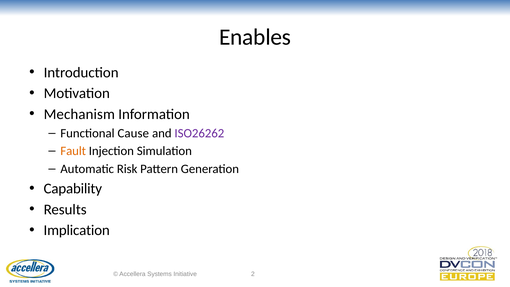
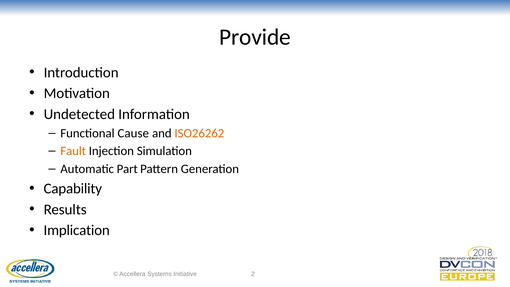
Enables: Enables -> Provide (255, 37)
Mechanism: Mechanism -> Undetected (79, 114)
ISO26262 colour: purple -> orange (199, 133)
Risk: Risk -> Part (127, 169)
